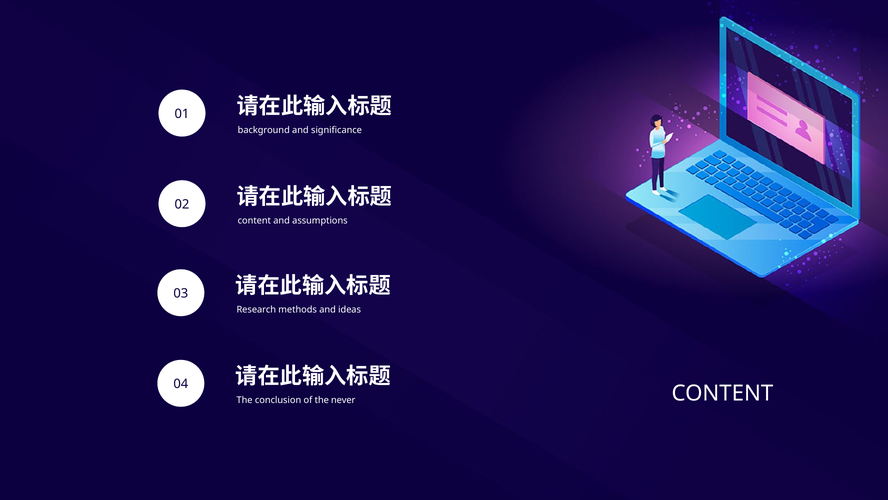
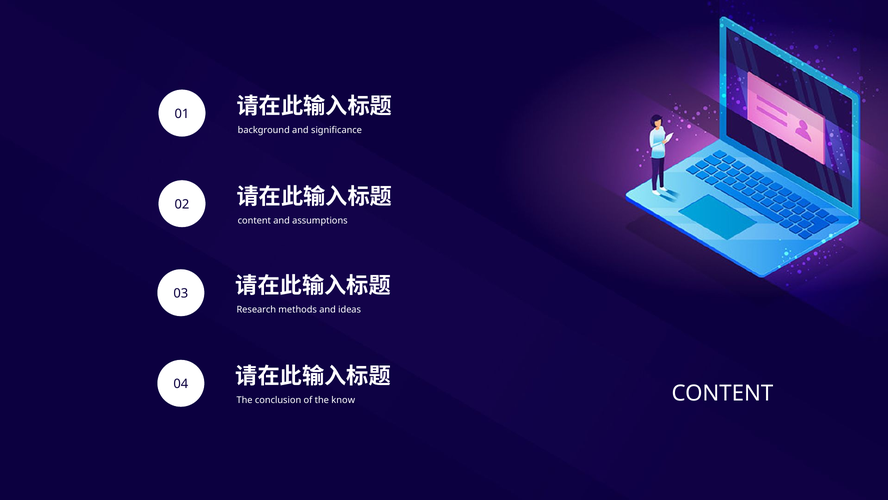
never: never -> know (343, 400)
